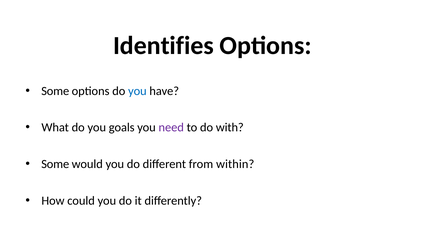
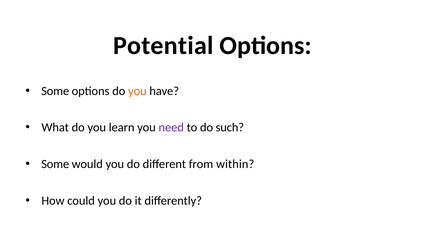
Identifies: Identifies -> Potential (163, 46)
you colour: blue -> orange (137, 91)
goals: goals -> learn (122, 128)
with: with -> such (230, 128)
